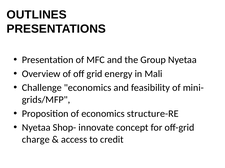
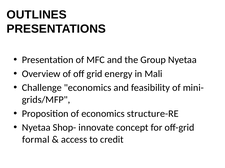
charge: charge -> formal (36, 140)
